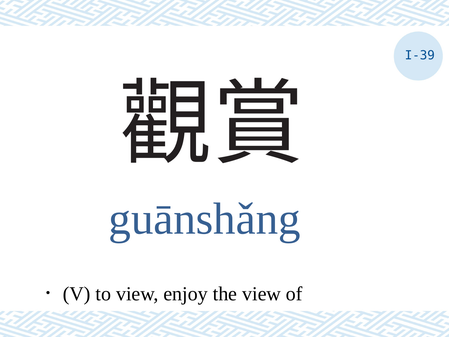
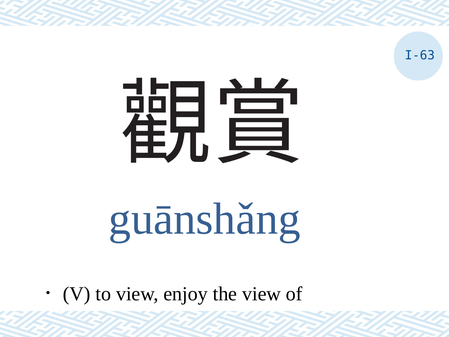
I-39: I-39 -> I-63 (420, 55)
